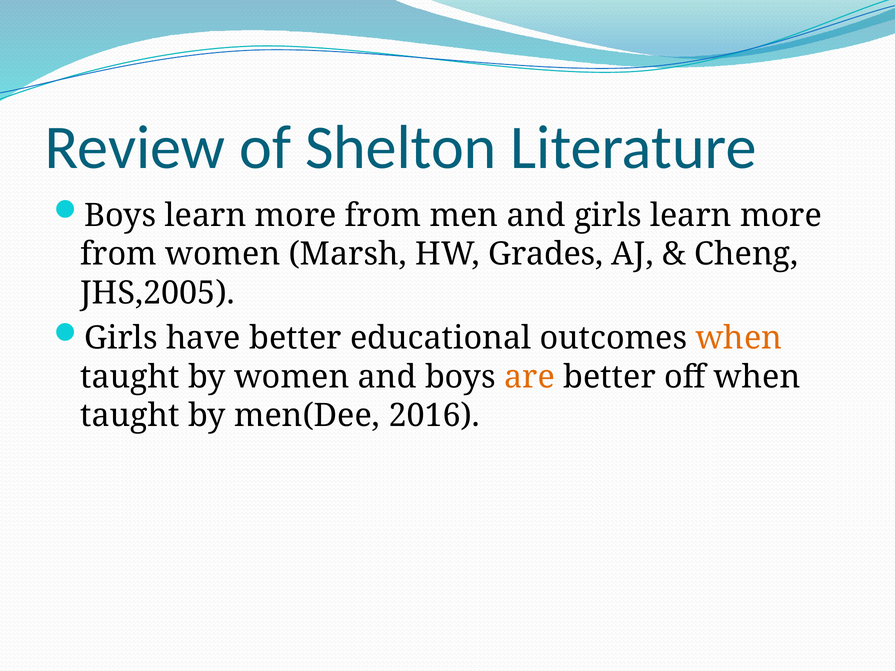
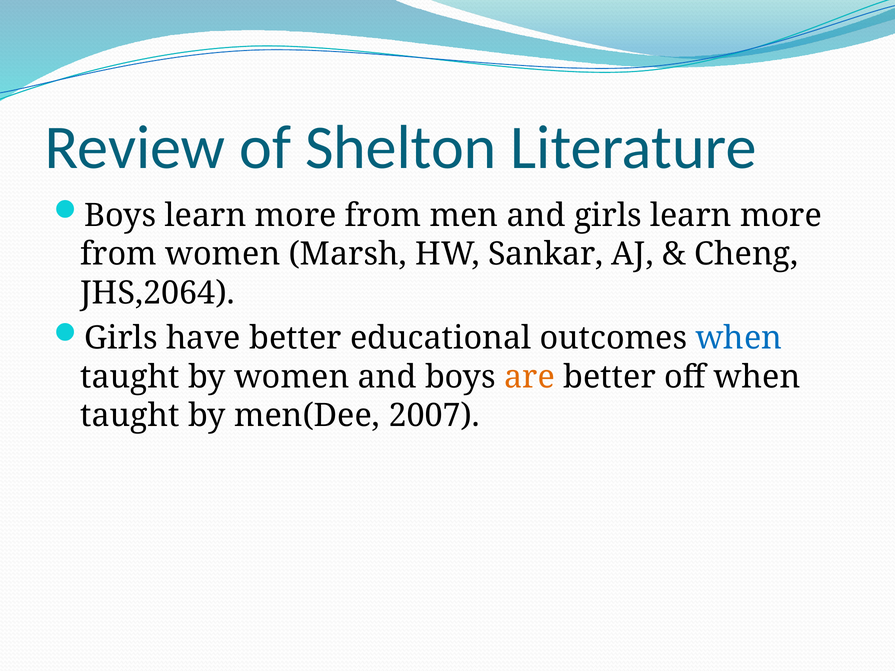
Grades: Grades -> Sankar (546, 254)
JHS,2005: JHS,2005 -> JHS,2064 (158, 293)
when colour: orange -> blue (739, 338)
2016: 2016 -> 2007 (434, 416)
